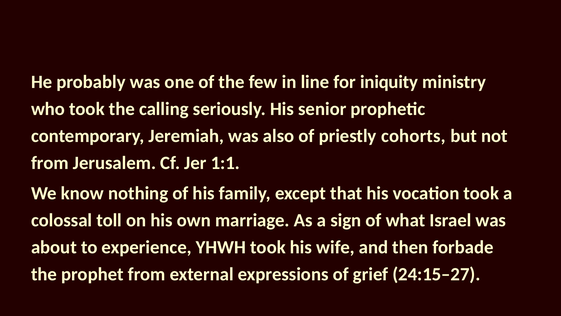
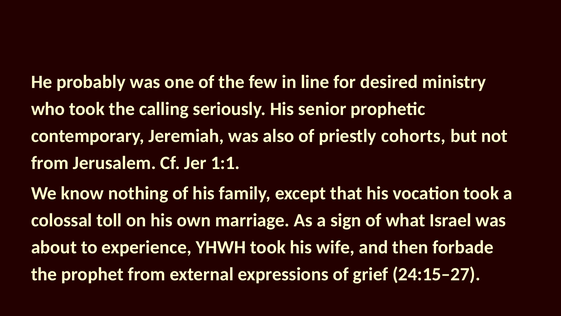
iniquity: iniquity -> desired (389, 82)
